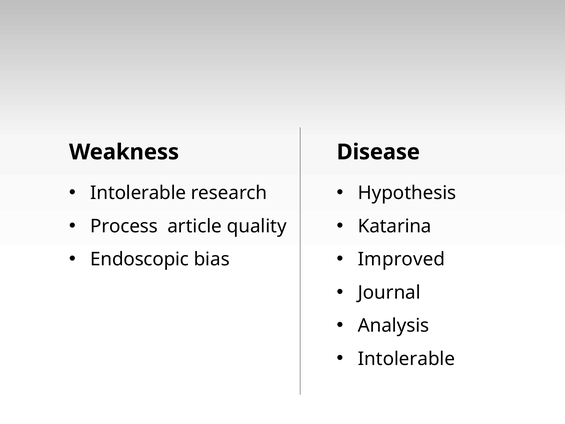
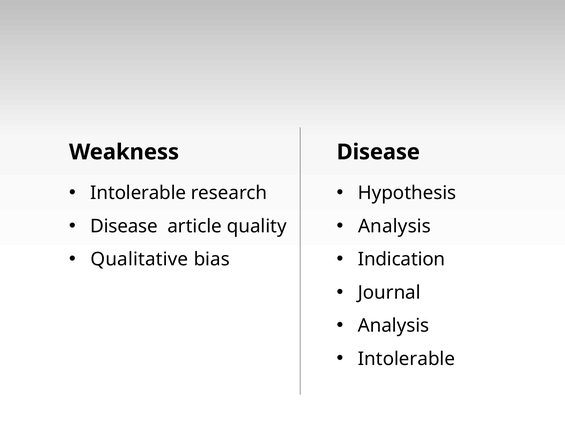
Process: Process -> Disease (124, 226)
Katarina: Katarina -> Analysis (395, 226)
Endoscopic: Endoscopic -> Qualitative (139, 259)
Improved: Improved -> Indication (402, 259)
